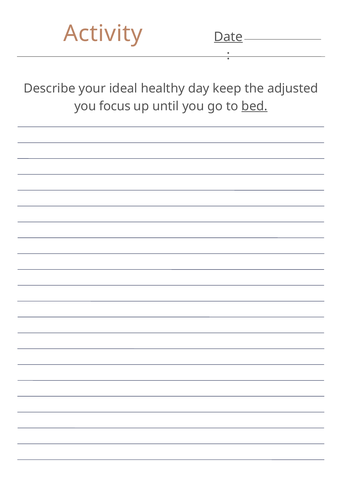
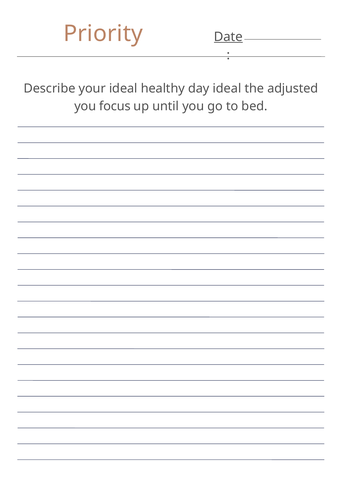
Activity: Activity -> Priority (103, 34)
day keep: keep -> ideal (227, 89)
bed underline: present -> none (255, 106)
